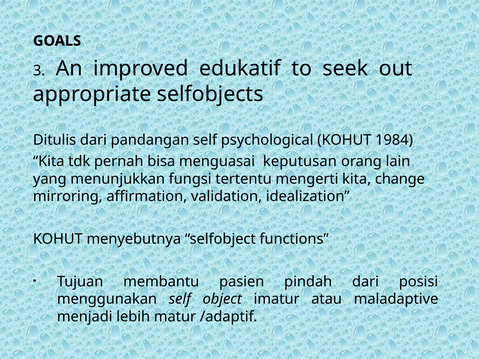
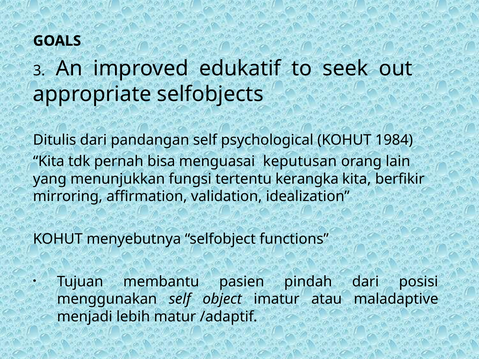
mengerti: mengerti -> kerangka (307, 179)
change: change -> berfikir (400, 179)
